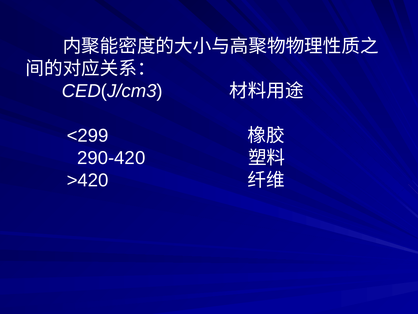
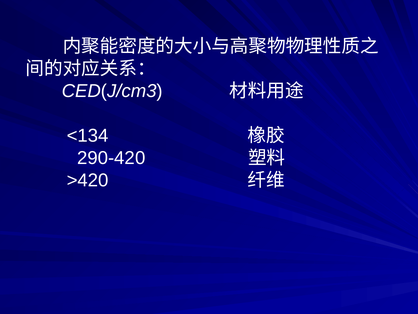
<299: <299 -> <134 (88, 135)
